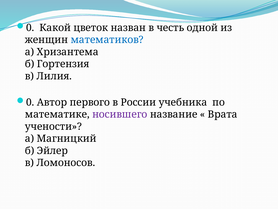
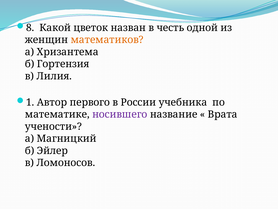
0: 0 -> 8 (30, 28)
математиков colour: blue -> orange (107, 40)
0: 0 -> 1 (30, 102)
